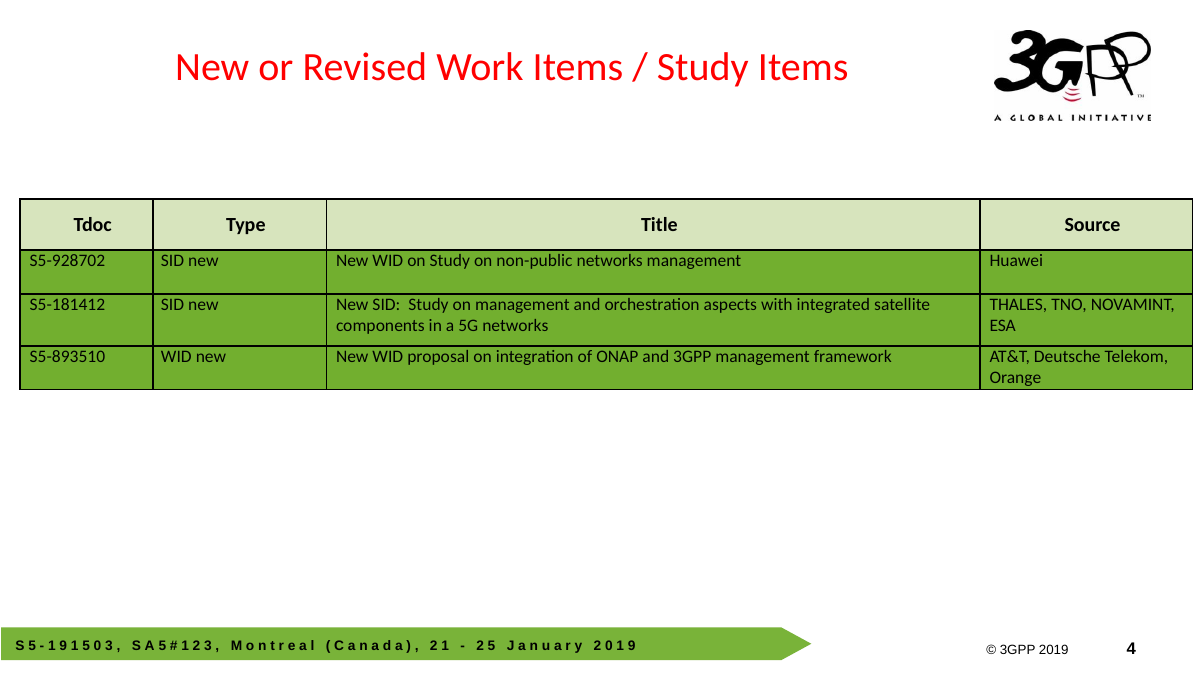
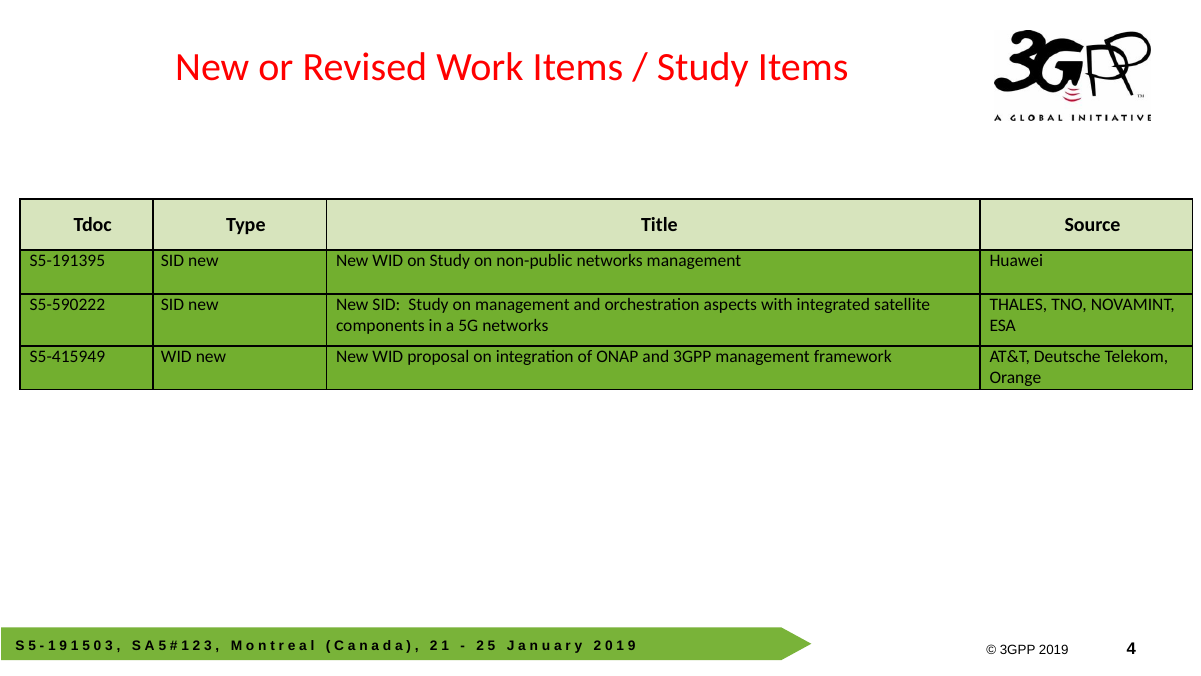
S5-928702: S5-928702 -> S5-191395 (67, 261)
S5-181412: S5-181412 -> S5-590222 (67, 305)
S5-893510: S5-893510 -> S5-415949 (67, 356)
